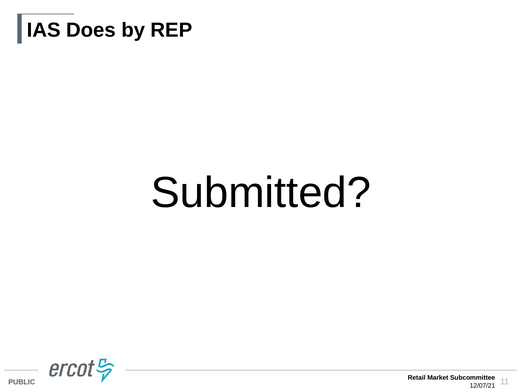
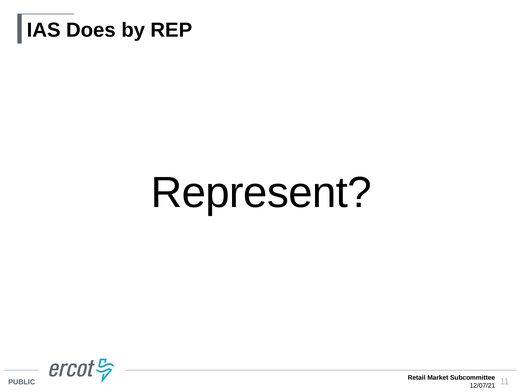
Submitted: Submitted -> Represent (261, 193)
